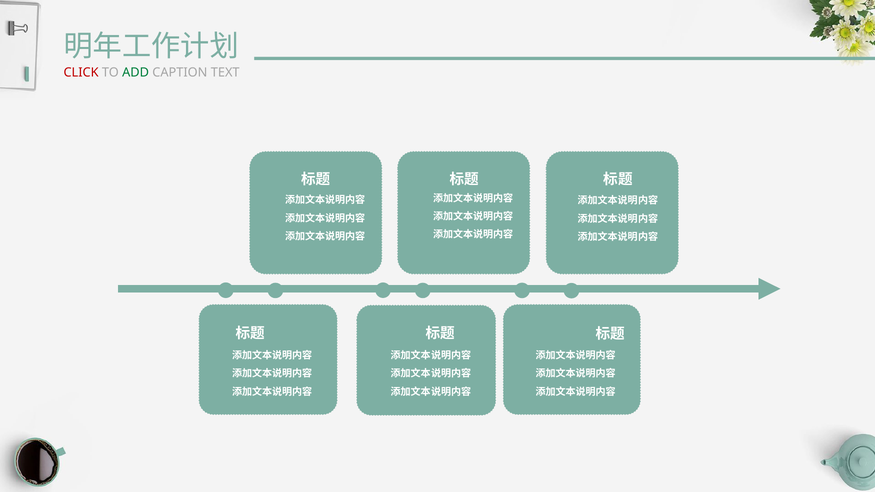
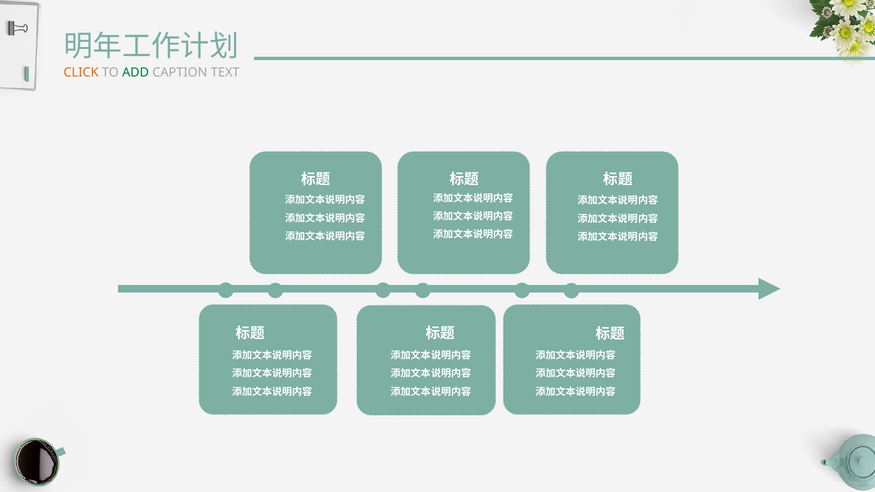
CLICK colour: red -> orange (81, 73)
